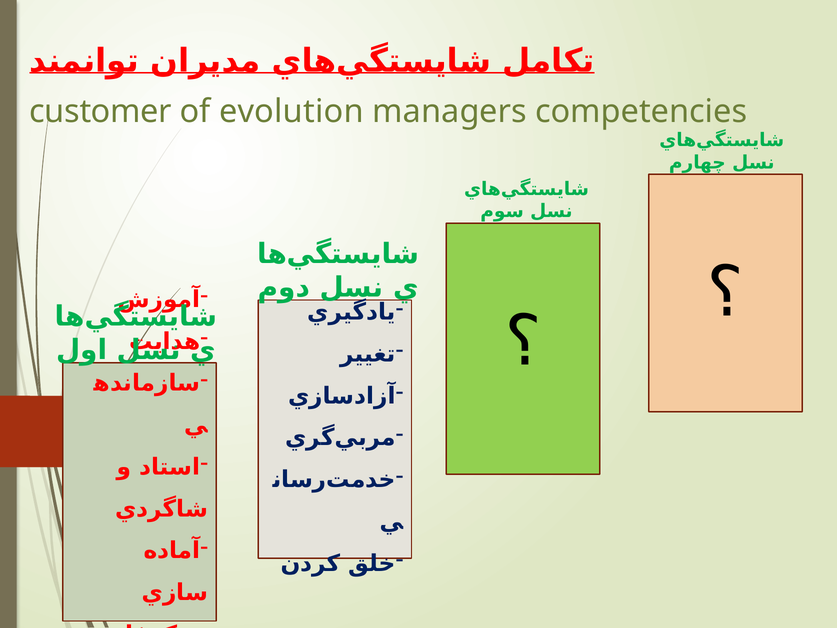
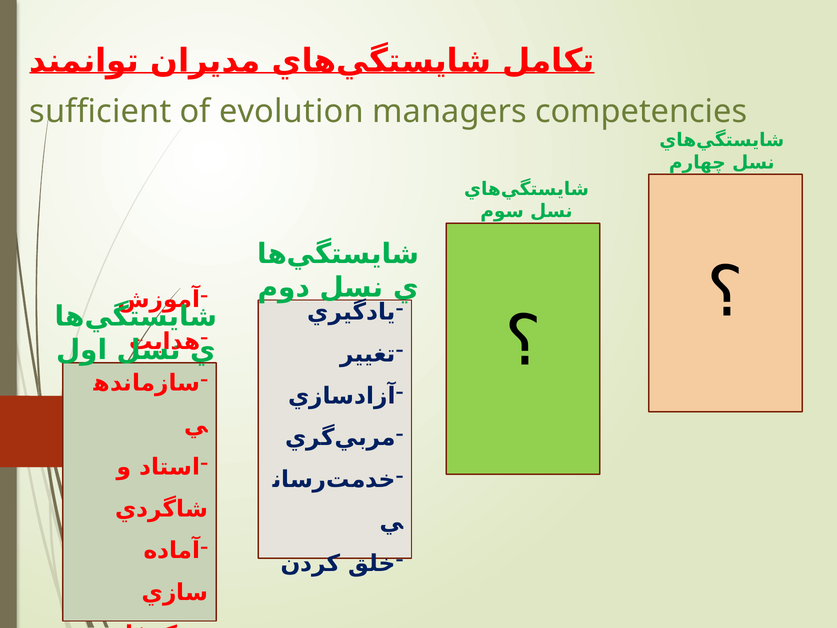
customer: customer -> sufficient (100, 111)
